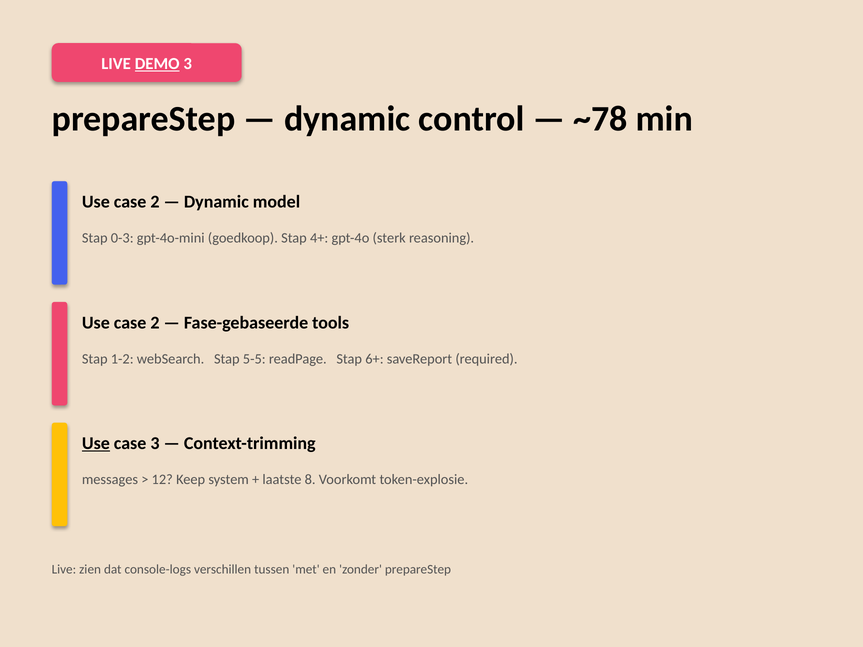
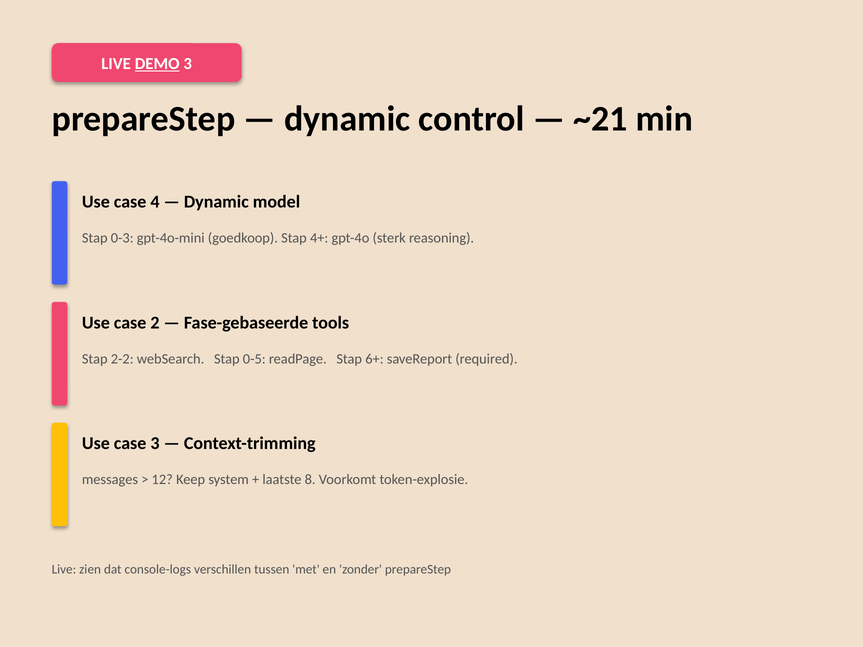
~78: ~78 -> ~21 (601, 119)
2: 2 -> 4 (155, 202)
1-2: 1-2 -> 2-2 (122, 359)
5-5: 5-5 -> 0-5 (254, 359)
Use underline: present -> none (96, 444)
